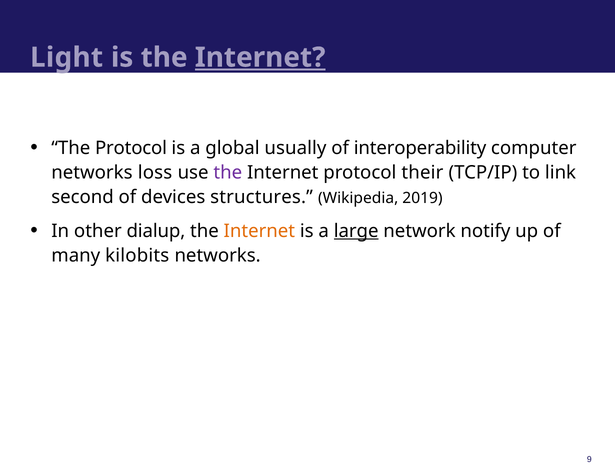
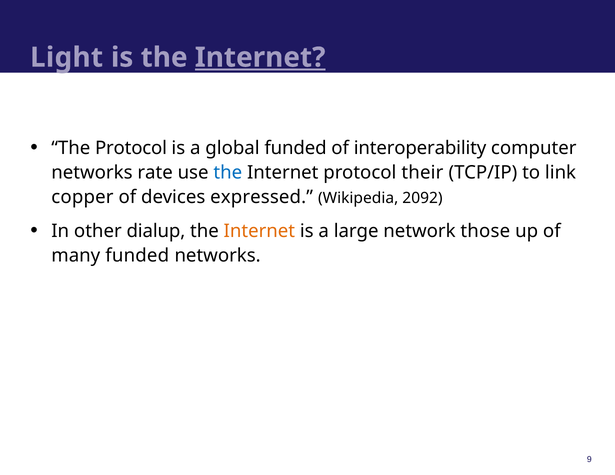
global usually: usually -> funded (296, 148)
loss: loss -> rate (155, 173)
the colour: purple -> blue (228, 173)
second: second -> copper (82, 197)
structures: structures -> expressed (262, 197)
2019: 2019 -> 2092 (422, 198)
large underline: present -> none (356, 231)
notify: notify -> those (485, 231)
many kilobits: kilobits -> funded (137, 256)
